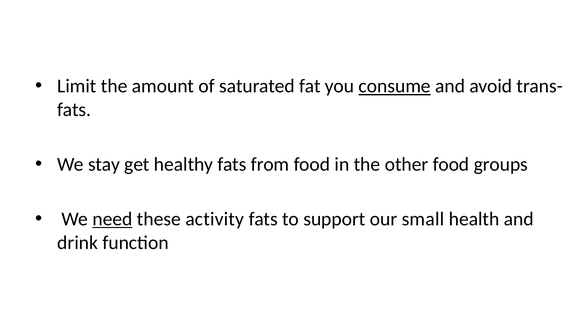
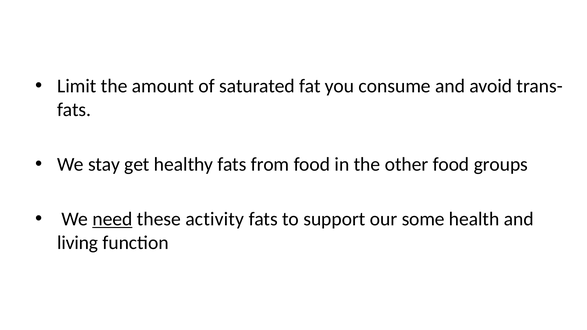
consume underline: present -> none (395, 86)
small: small -> some (423, 219)
drink: drink -> living (78, 243)
